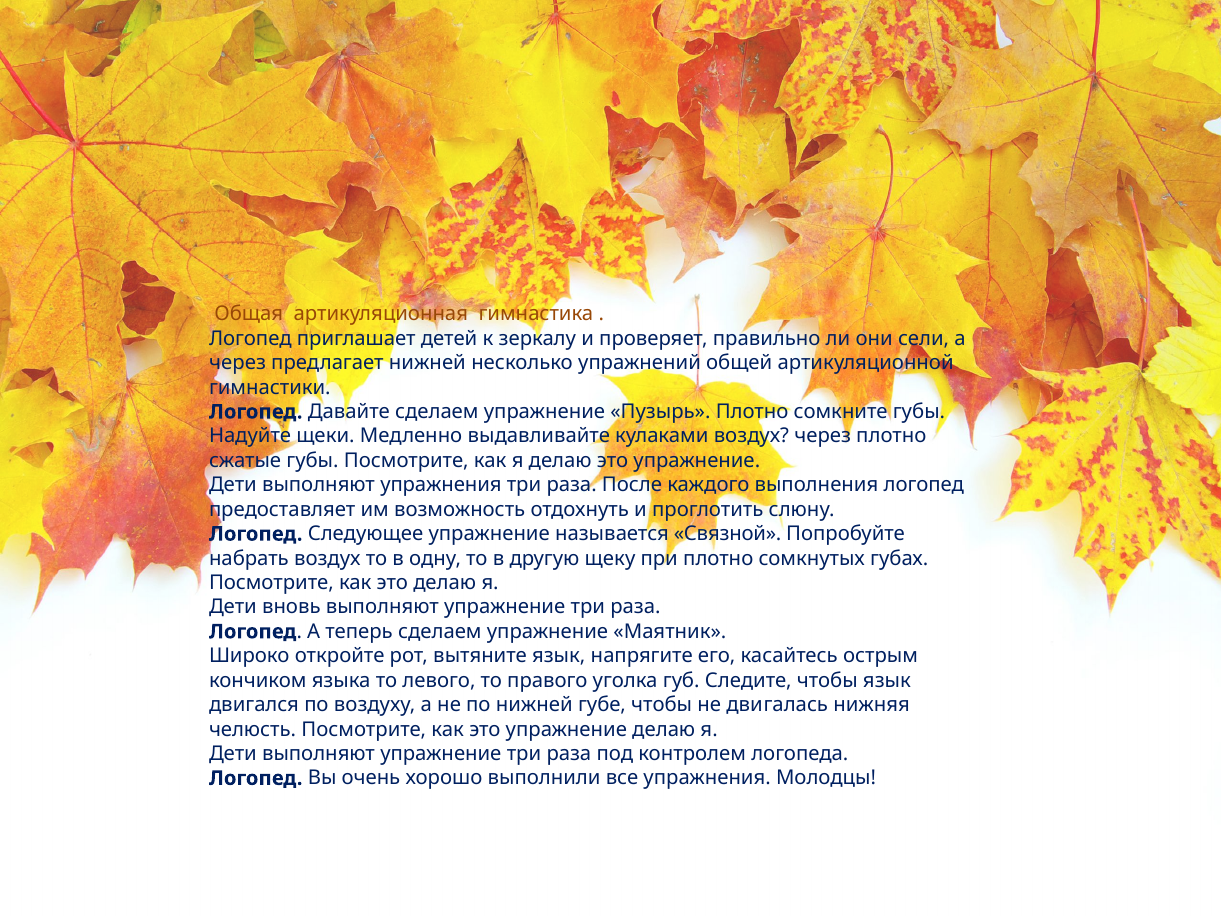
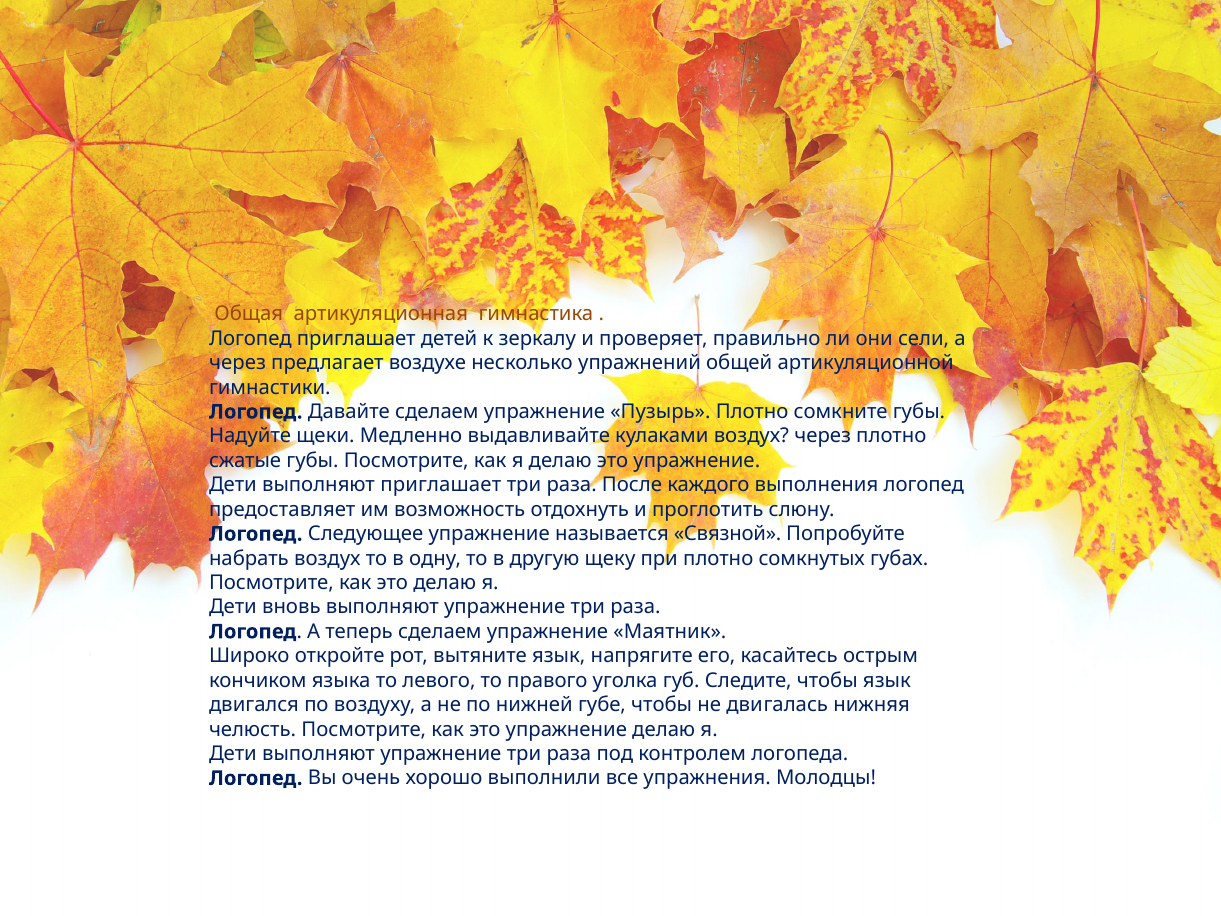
предлагает нижней: нижней -> воздухе (427, 363)
выполняют упражнения: упражнения -> приглашает (441, 485)
